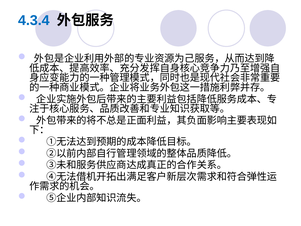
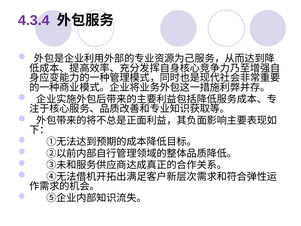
4.3.4 colour: blue -> purple (34, 20)
